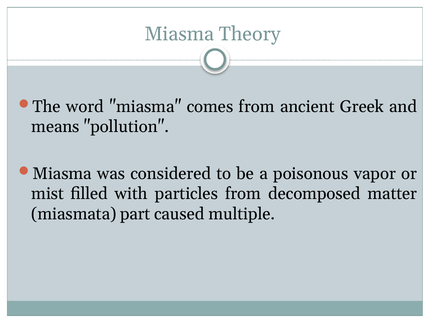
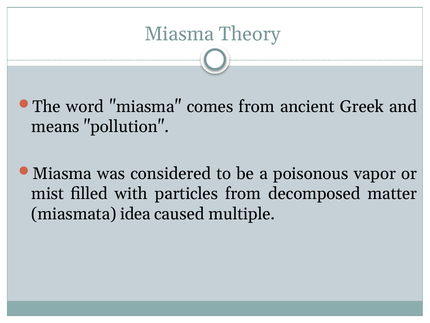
part: part -> idea (135, 213)
